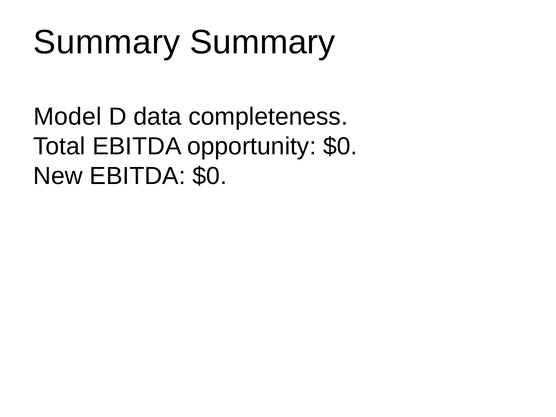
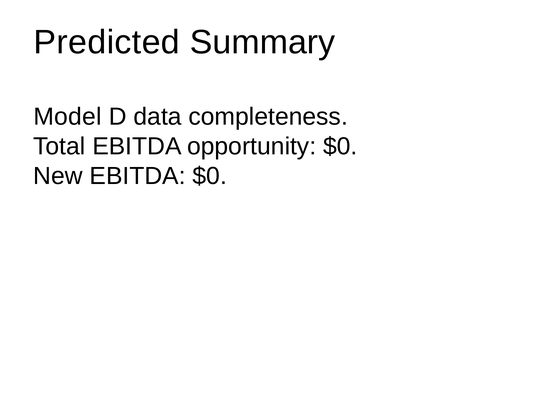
Summary: Summary -> Predicted (107, 42)
